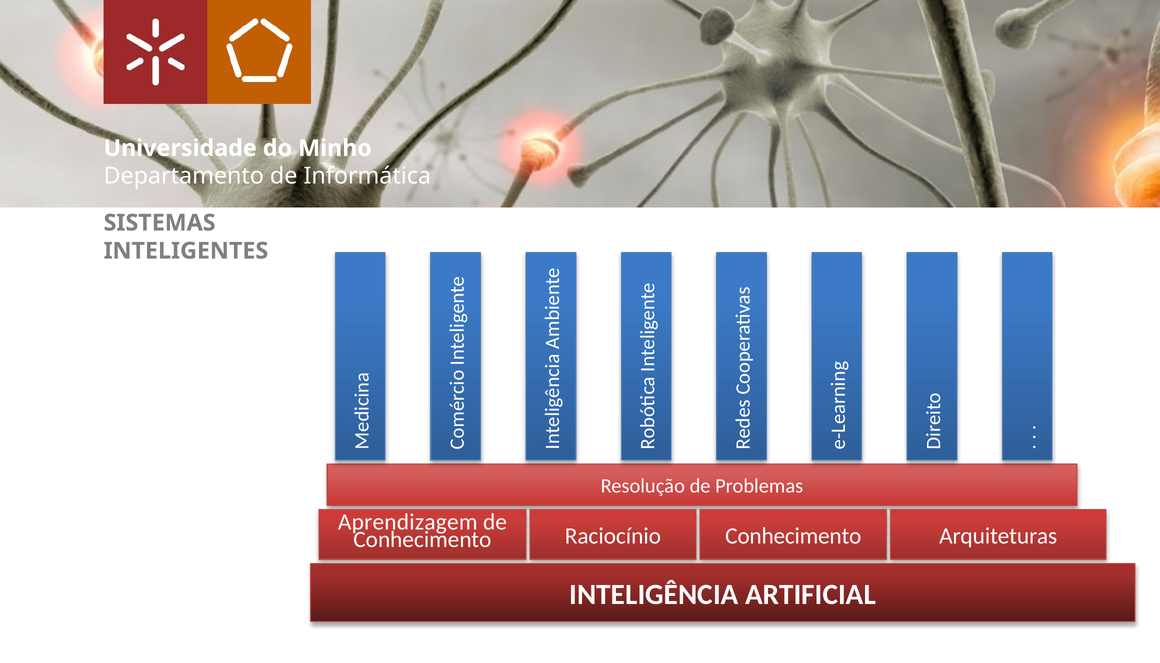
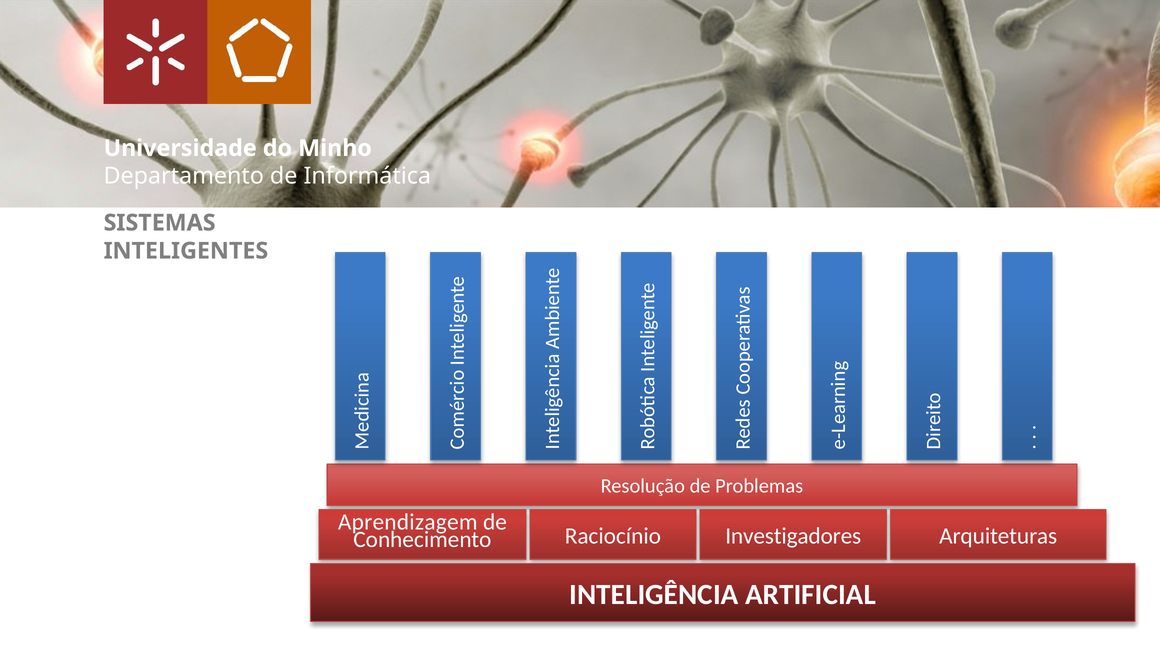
Raciocínio Conhecimento: Conhecimento -> Investigadores (793, 536)
